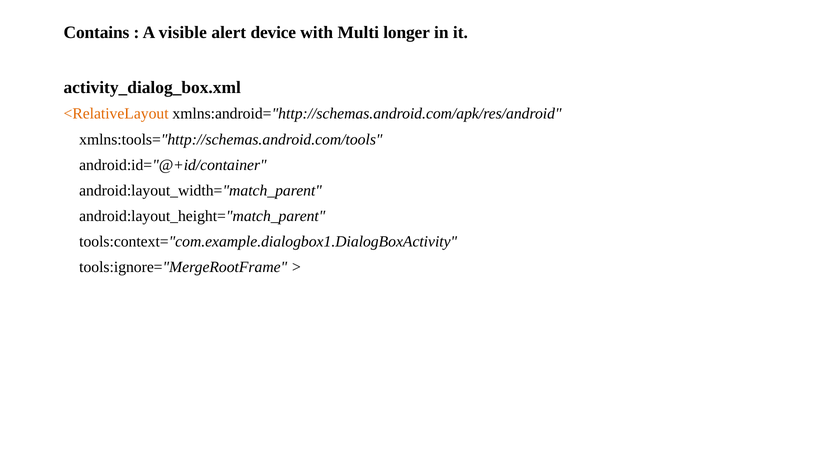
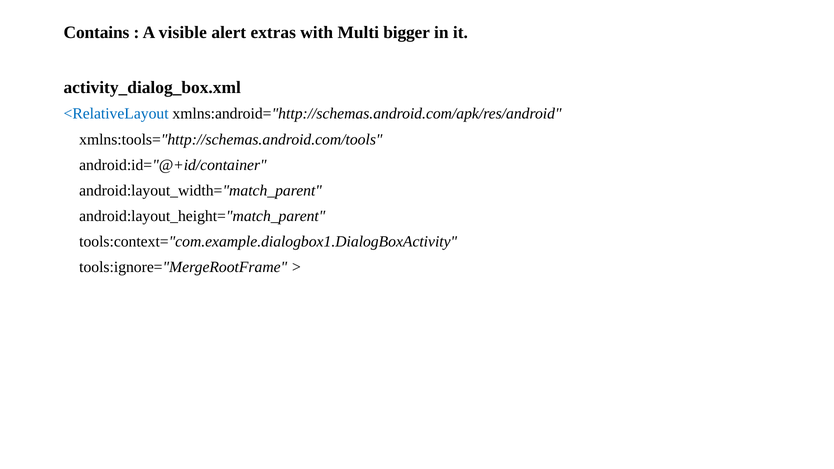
device: device -> extras (273, 32)
longer: longer -> bigger (407, 32)
<RelativeLayout colour: orange -> blue (116, 114)
